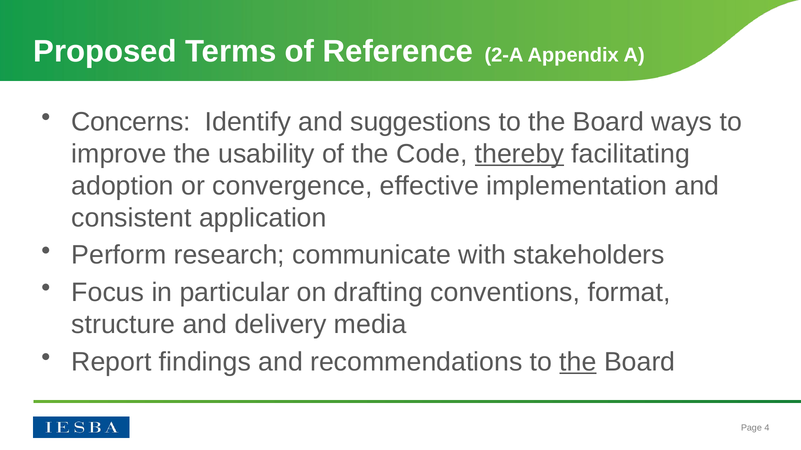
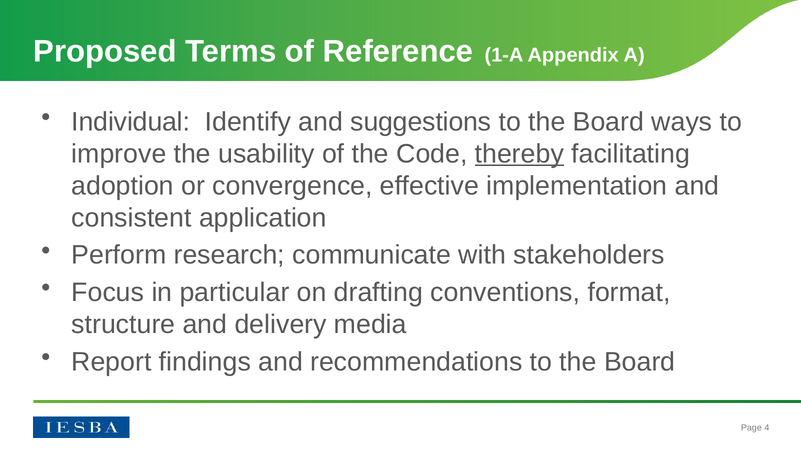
2-A: 2-A -> 1-A (504, 55)
Concerns: Concerns -> Individual (131, 122)
the underline: present -> none (578, 362)
